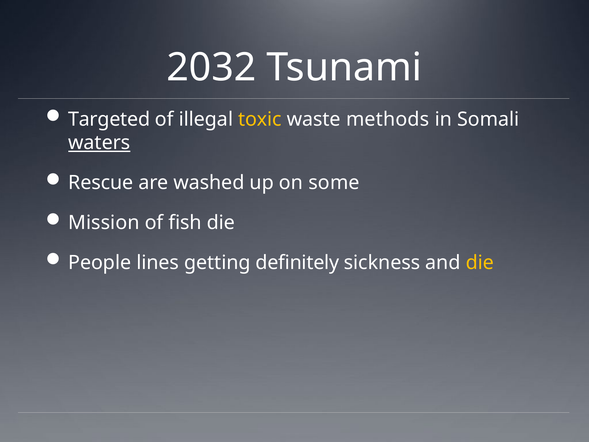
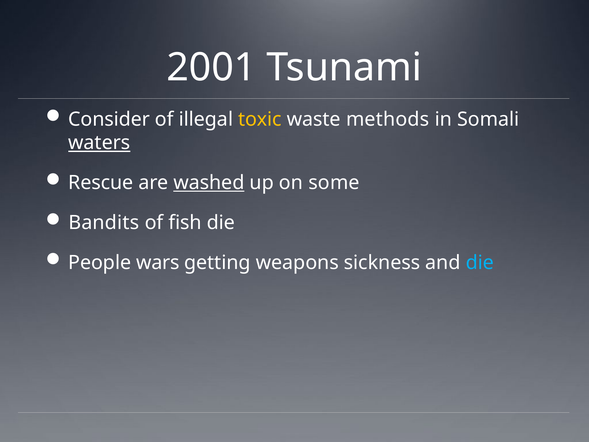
2032: 2032 -> 2001 (211, 68)
Targeted: Targeted -> Consider (109, 119)
washed underline: none -> present (209, 183)
Mission: Mission -> Bandits (104, 223)
lines: lines -> wars (158, 263)
definitely: definitely -> weapons (297, 263)
die colour: yellow -> light blue (480, 263)
